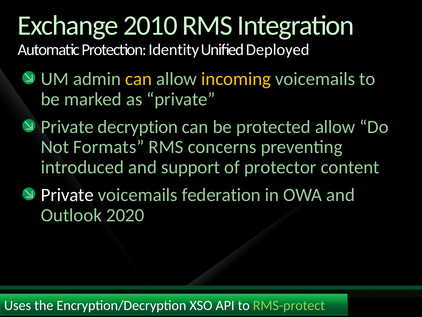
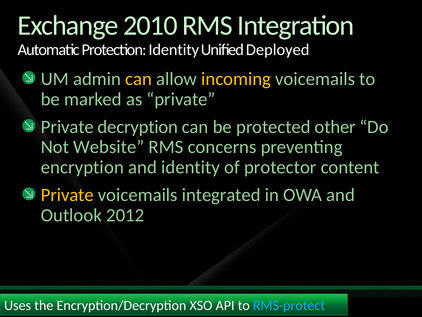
protected allow: allow -> other (335, 127)
Formats: Formats -> Website (109, 147)
introduced: introduced -> encryption (82, 167)
and support: support -> identity (191, 167)
Private colour: white -> yellow (67, 195)
federation: federation -> integrated (221, 195)
2020: 2020 -> 2012 (125, 215)
RMS-protect colour: light green -> light blue (289, 305)
